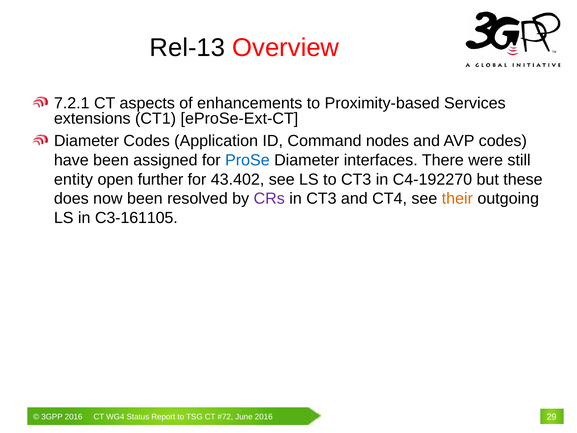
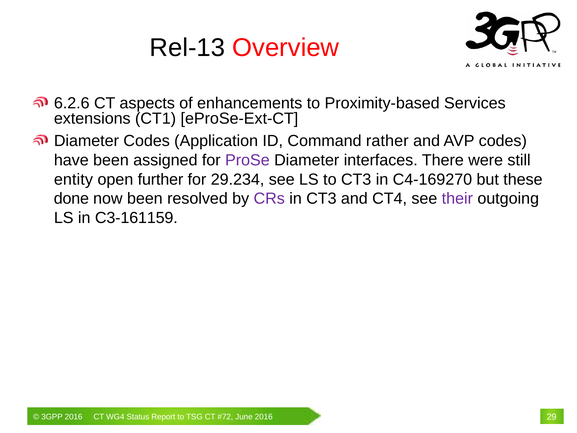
7.2.1: 7.2.1 -> 6.2.6 (72, 103)
nodes: nodes -> rather (387, 141)
ProSe colour: blue -> purple (247, 160)
43.402: 43.402 -> 29.234 (238, 179)
C4-192270: C4-192270 -> C4-169270 (432, 179)
does: does -> done (71, 199)
their colour: orange -> purple (457, 199)
C3-161105: C3-161105 -> C3-161159 (136, 218)
